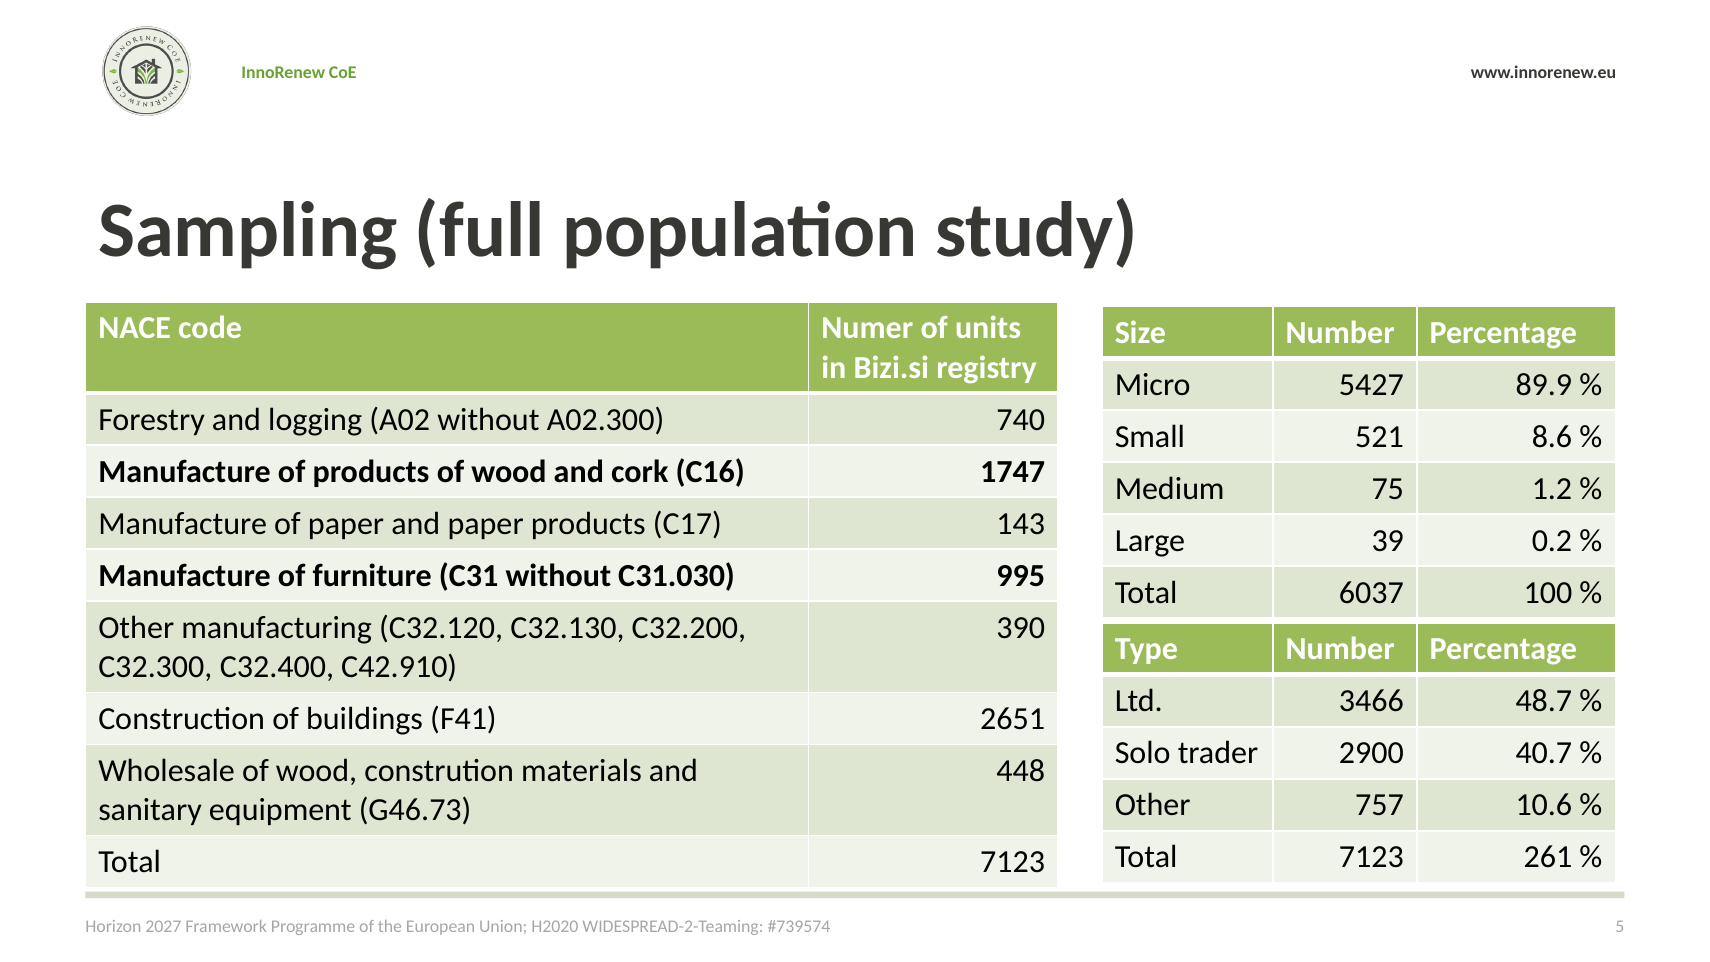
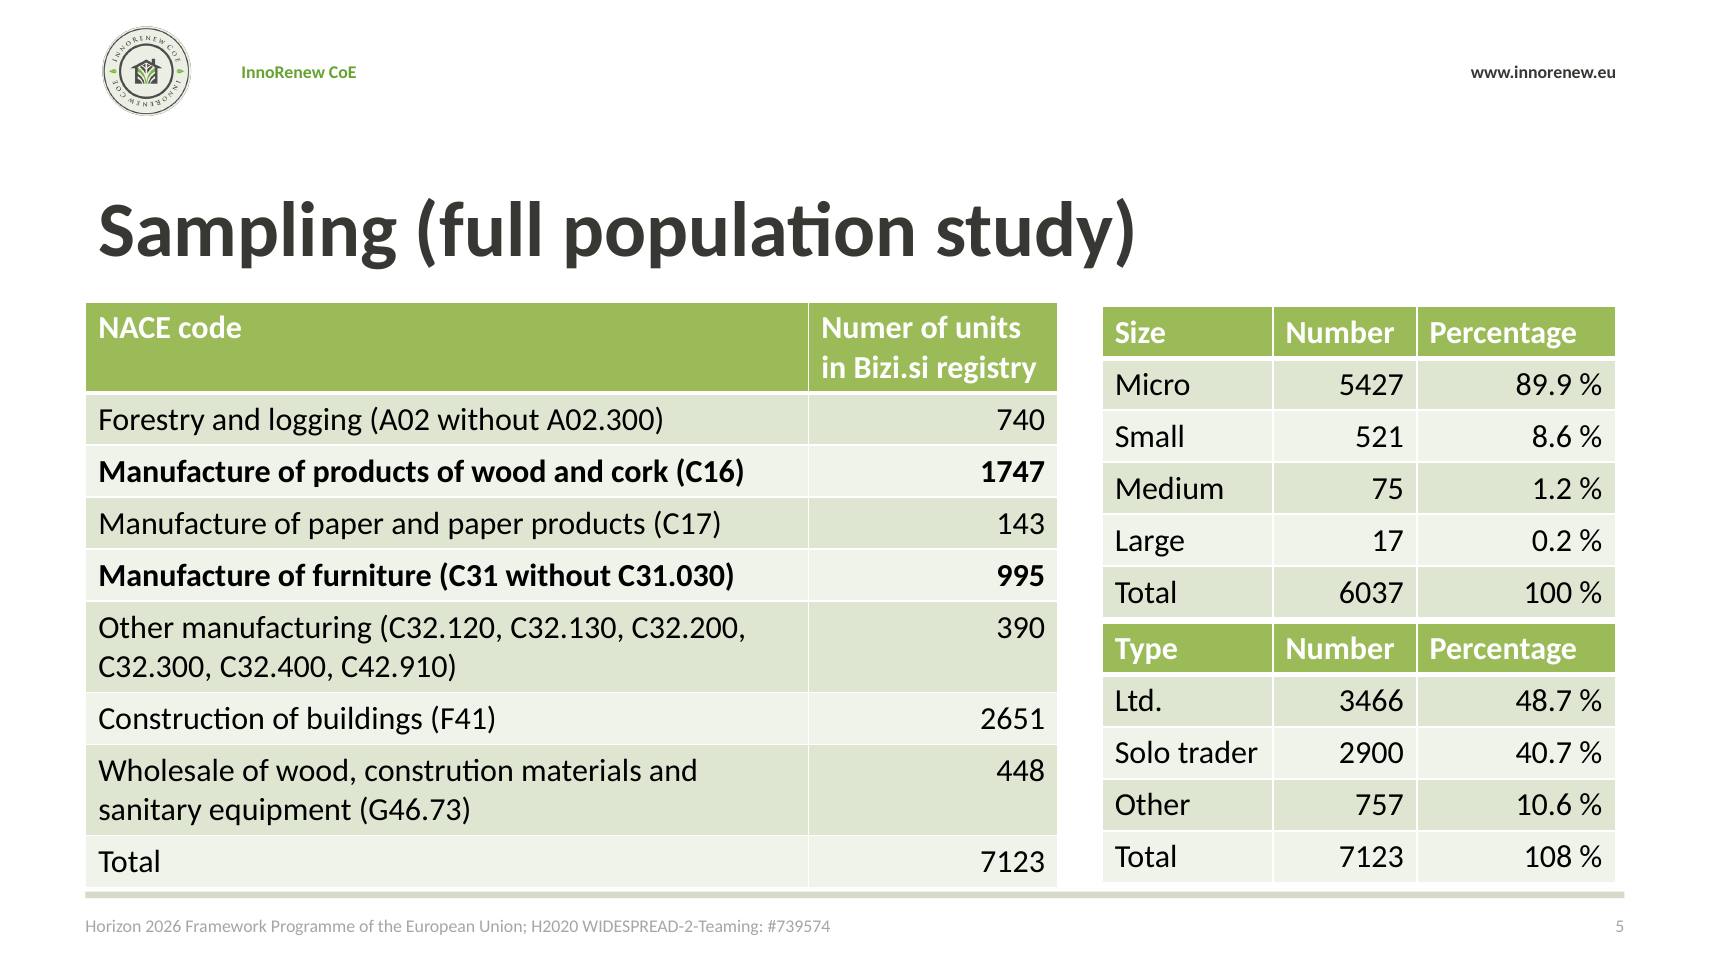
39: 39 -> 17 (1388, 541)
261: 261 -> 108 (1548, 857)
2027: 2027 -> 2026 (163, 927)
